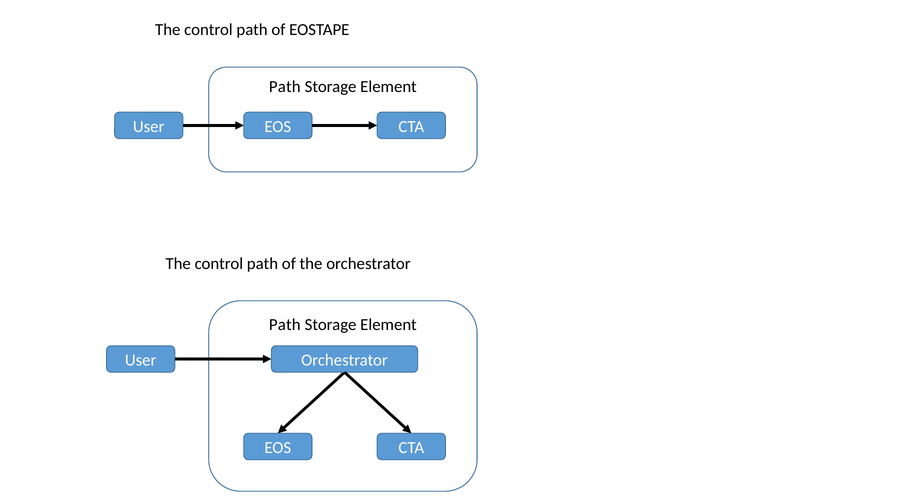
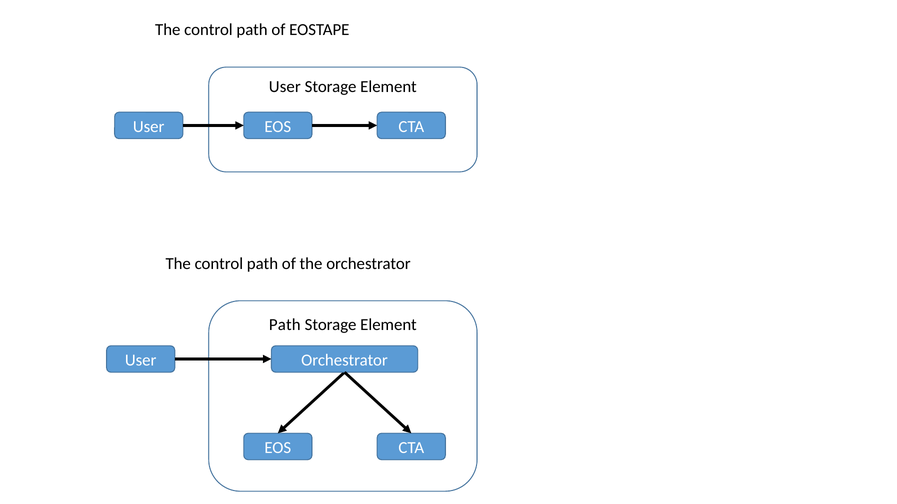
Path: Path -> User (285, 87)
